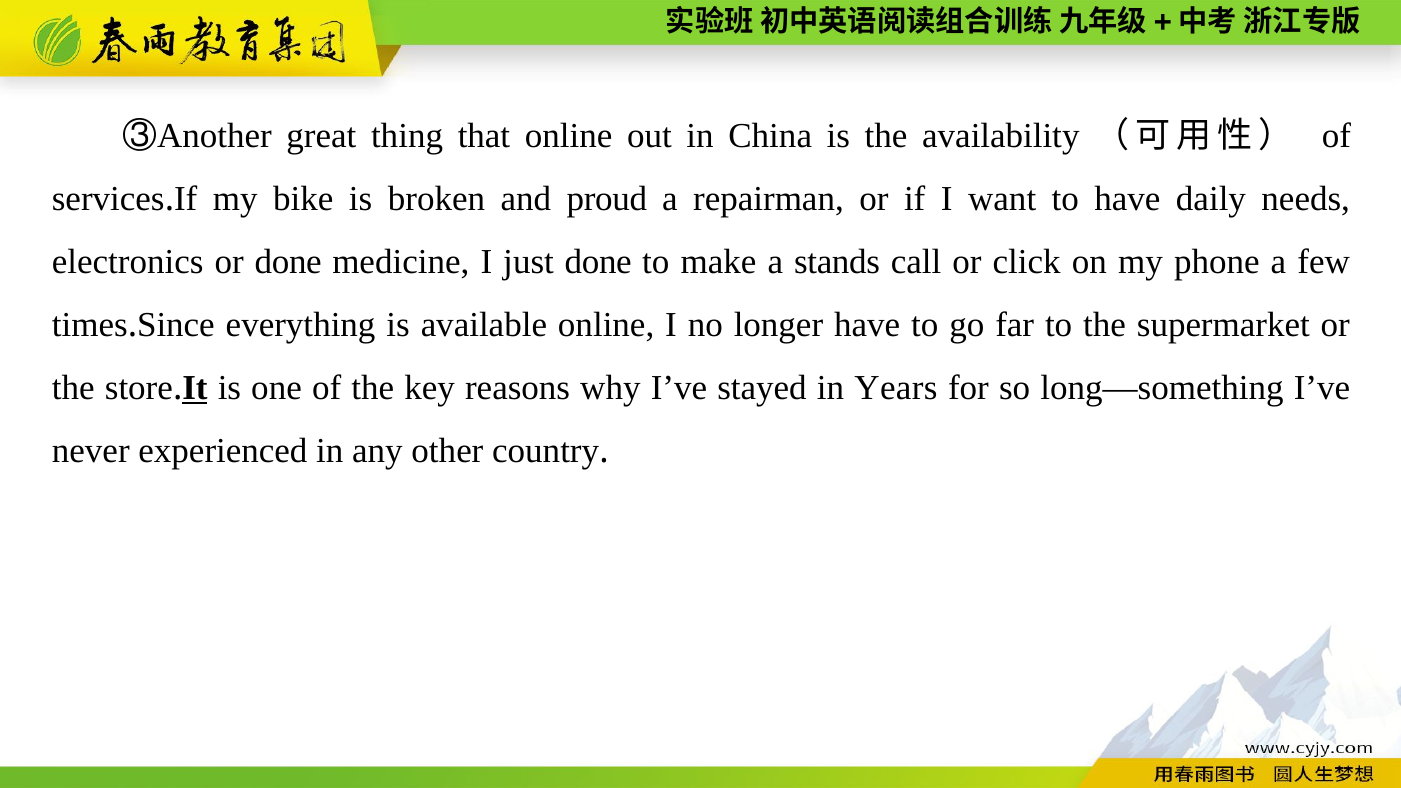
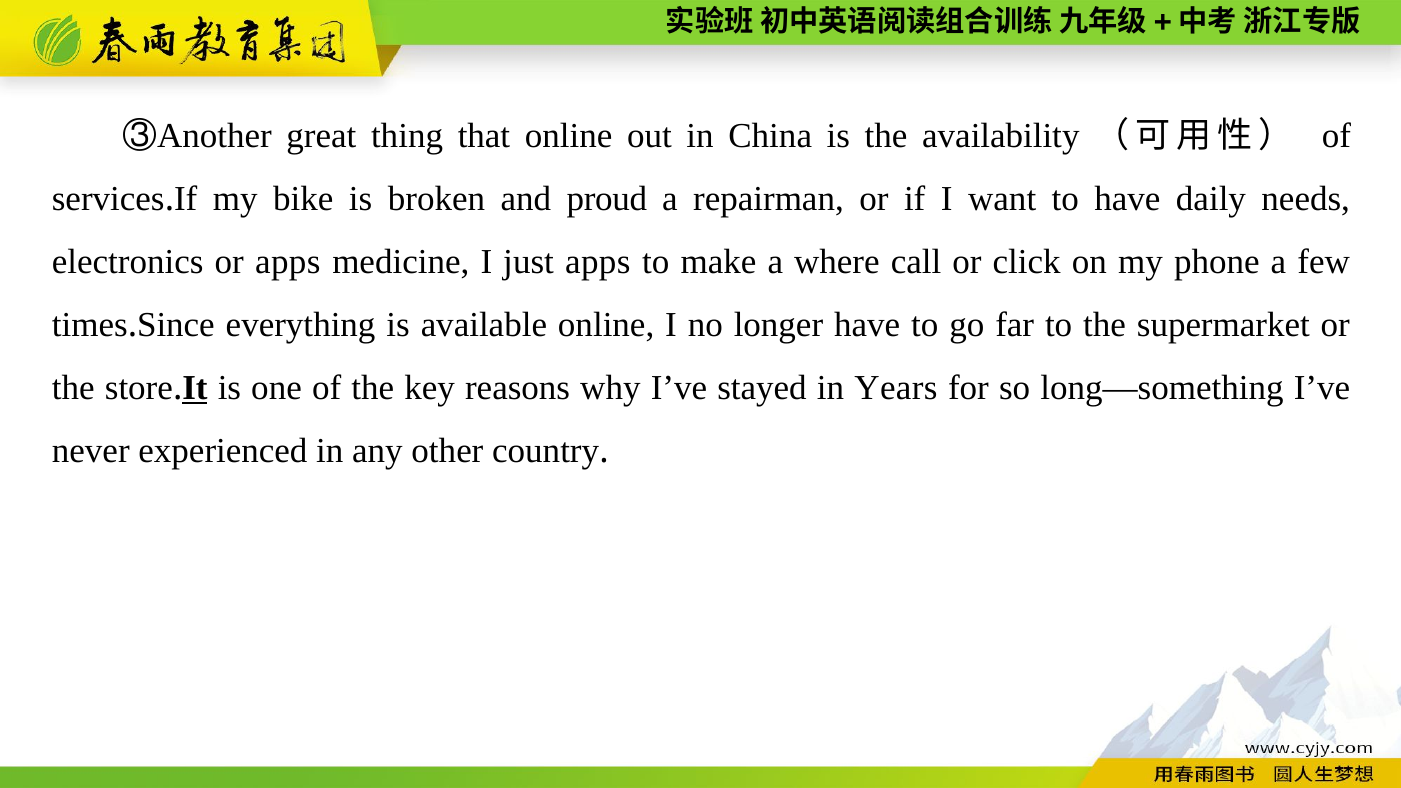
or done: done -> apps (288, 262)
just done: done -> apps (598, 262)
stands: stands -> where (837, 262)
